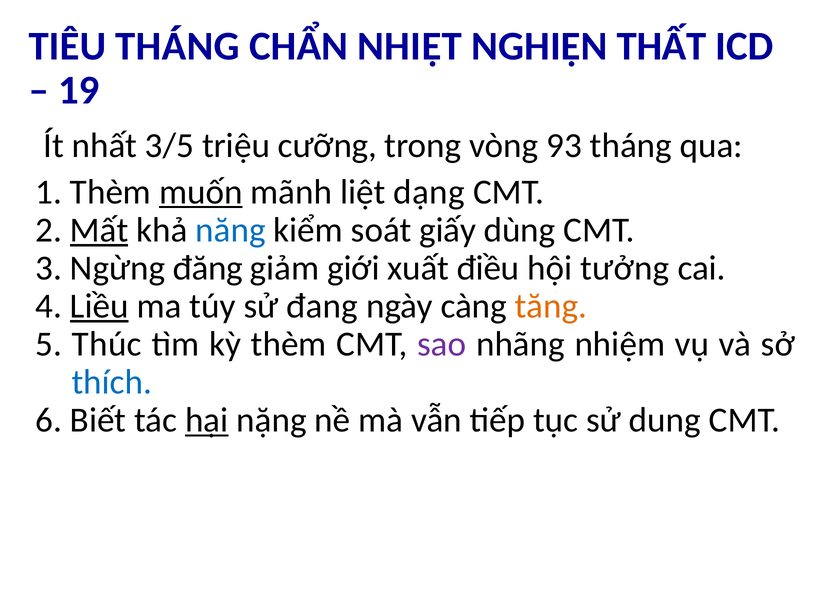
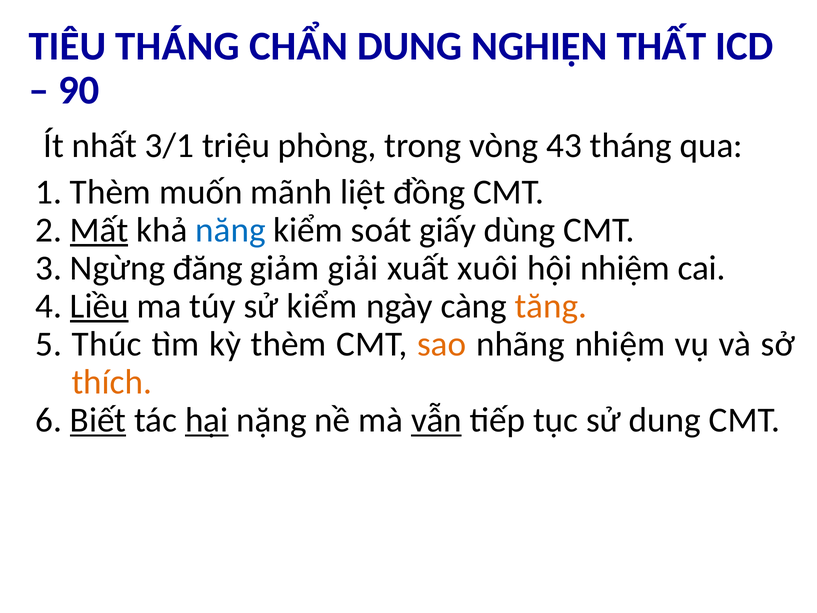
CHẨN NHIỆT: NHIỆT -> DUNG (410, 46)
19: 19 -> 90 (79, 90)
3/5: 3/5 -> 3/1 (170, 145)
cưỡng: cưỡng -> phòng (327, 145)
93: 93 -> 43 (564, 145)
muốn underline: present -> none (201, 192)
dạng: dạng -> đồng (429, 192)
giới: giới -> giải (353, 268)
điều: điều -> xuôi (488, 268)
hội tưởng: tưởng -> nhiệm (625, 268)
sử đang: đang -> kiểm (322, 306)
sao colour: purple -> orange (442, 344)
thích colour: blue -> orange (112, 382)
Biết underline: none -> present (98, 420)
vẫn underline: none -> present (437, 420)
